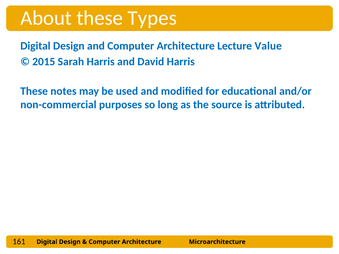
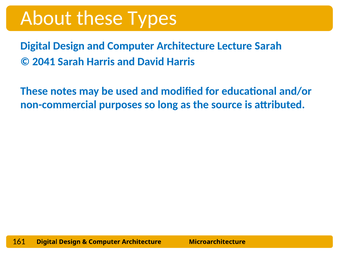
Lecture Value: Value -> Sarah (268, 46)
2015: 2015 -> 2041 (44, 62)
